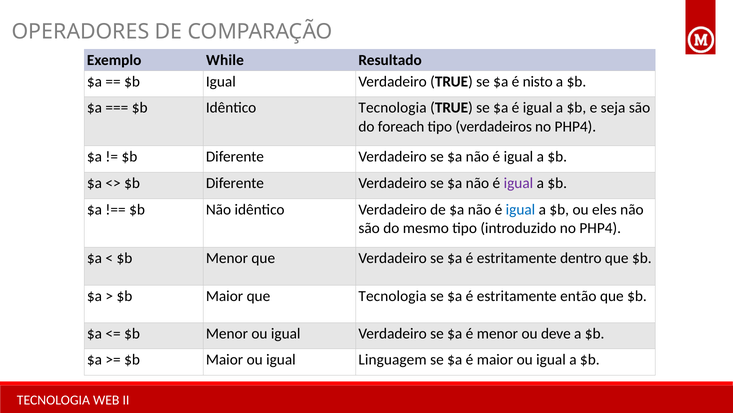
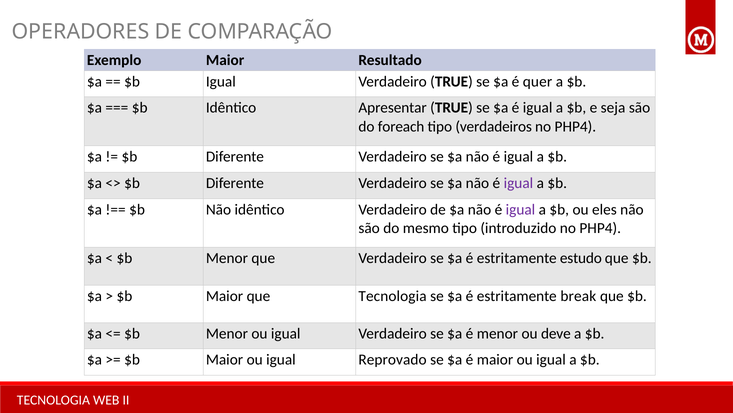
Exemplo While: While -> Maior (225, 60)
nisto: nisto -> quer (538, 81)
Idêntico Tecnologia: Tecnologia -> Apresentar (393, 108)
igual colour: blue -> purple (520, 209)
dentro: dentro -> estudo (581, 258)
então: então -> break (578, 295)
Linguagem: Linguagem -> Reprovado (393, 359)
